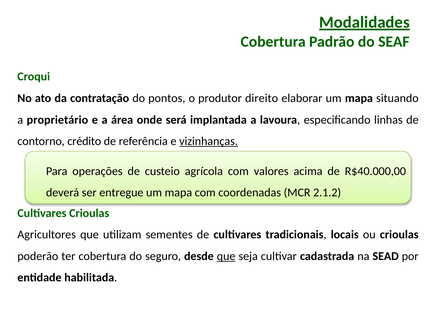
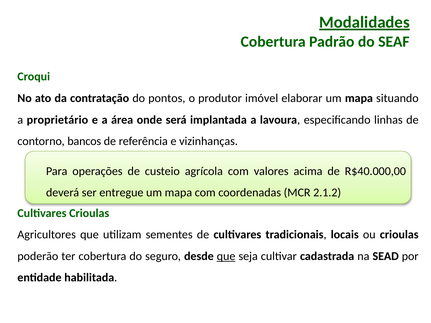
direito: direito -> imóvel (262, 98)
crédito: crédito -> bancos (84, 141)
vizinhanças underline: present -> none (209, 141)
